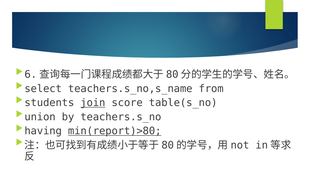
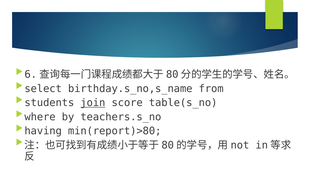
teachers.s_no,s_name: teachers.s_no,s_name -> birthday.s_no,s_name (130, 88)
union: union -> where (40, 116)
min(report)>80 underline: present -> none (115, 131)
